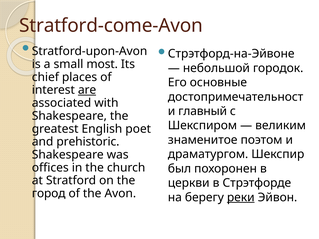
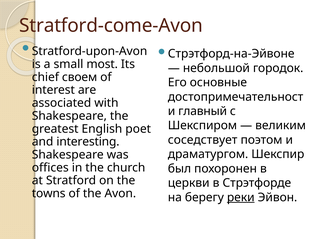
places: places -> своем (80, 77)
are underline: present -> none (87, 90)
знаменитое: знаменитое -> соседствует (203, 140)
prehistoric: prehistoric -> interesting (88, 142)
город: город -> towns (49, 194)
